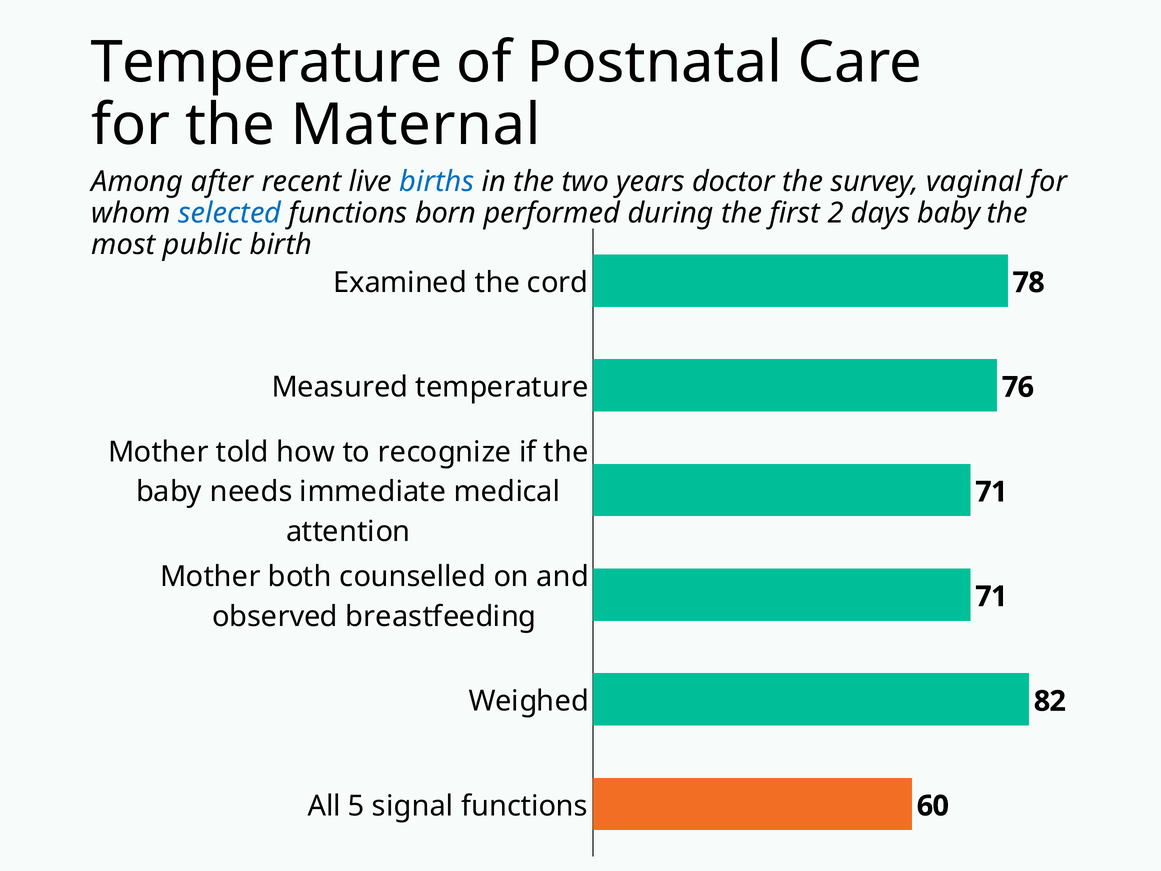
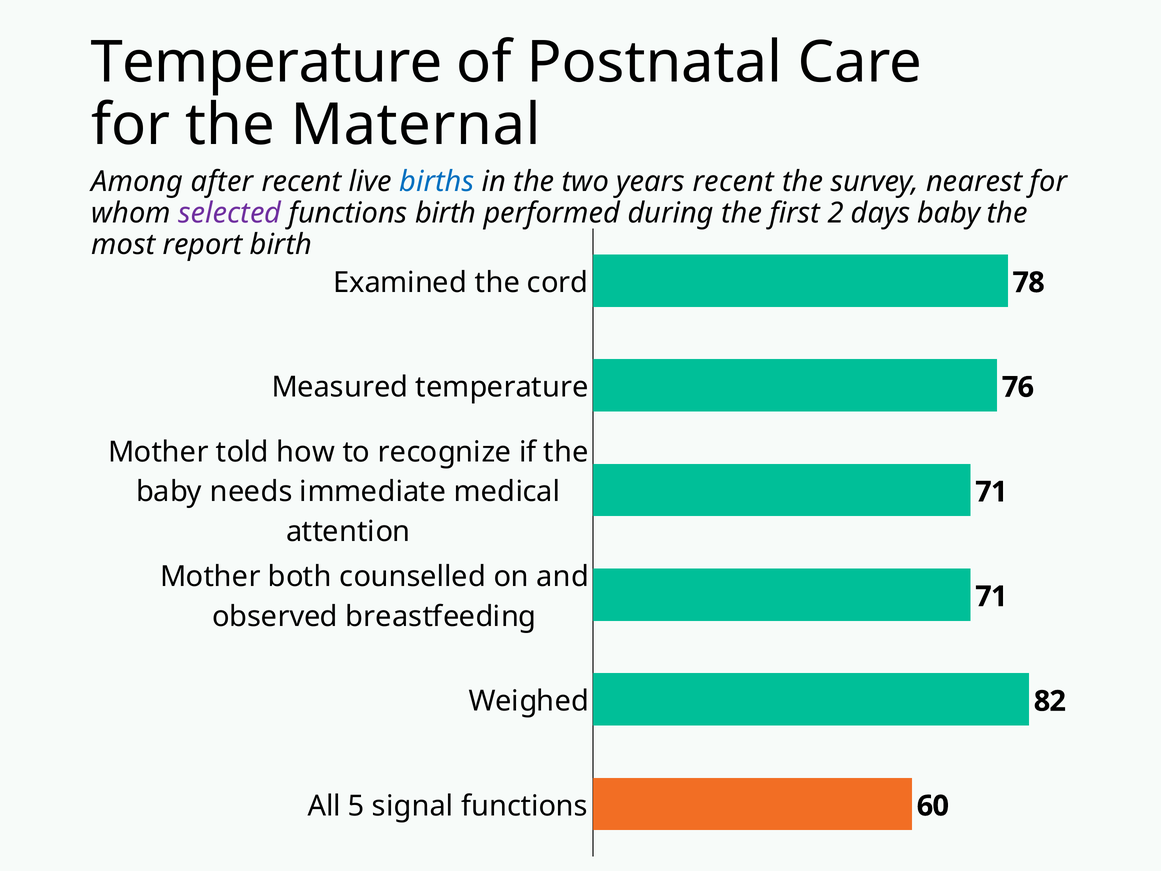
years doctor: doctor -> recent (733, 182)
vaginal: vaginal -> nearest (974, 182)
selected colour: blue -> purple (230, 213)
functions born: born -> birth (446, 213)
public: public -> report (203, 244)
